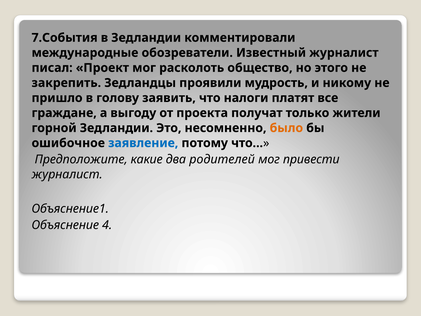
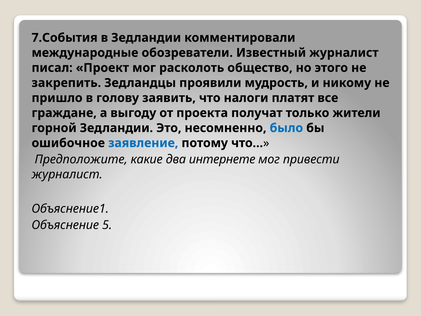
было colour: orange -> blue (286, 128)
родителей: родителей -> интернете (222, 159)
4: 4 -> 5 (107, 225)
